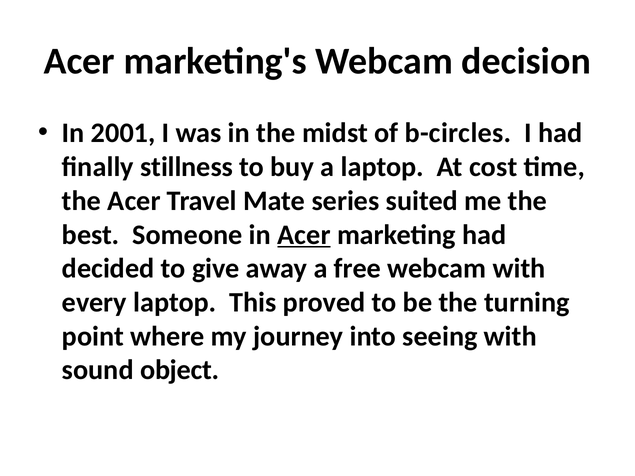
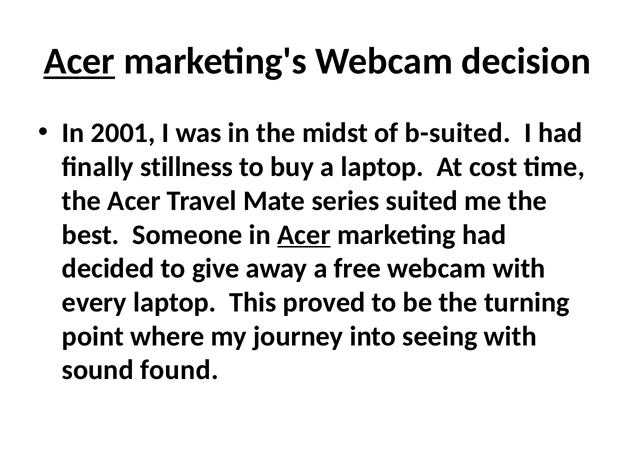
Acer underline: none -> present (79, 61)
b-circles: b-circles -> b-suited (458, 133)
object: object -> found (179, 370)
